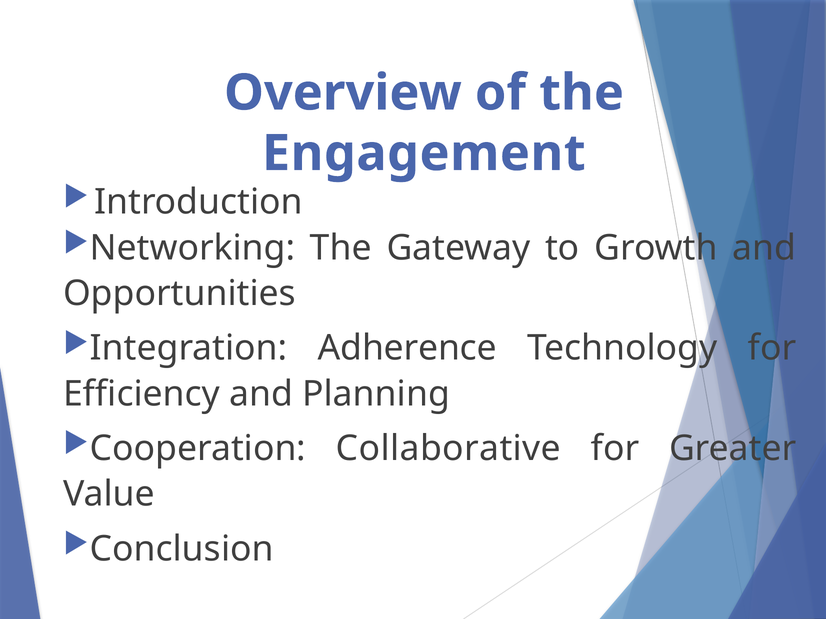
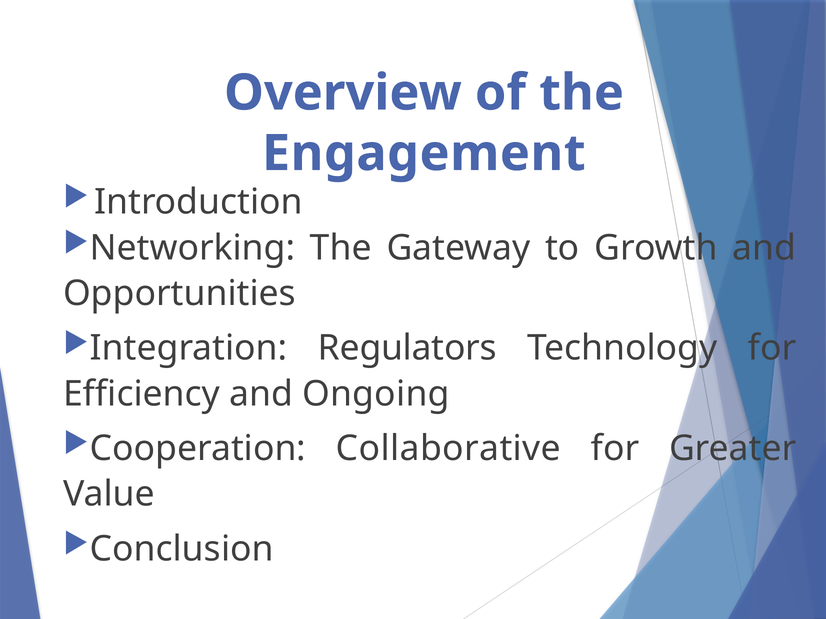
Adherence: Adherence -> Regulators (407, 348)
Planning: Planning -> Ongoing (376, 394)
